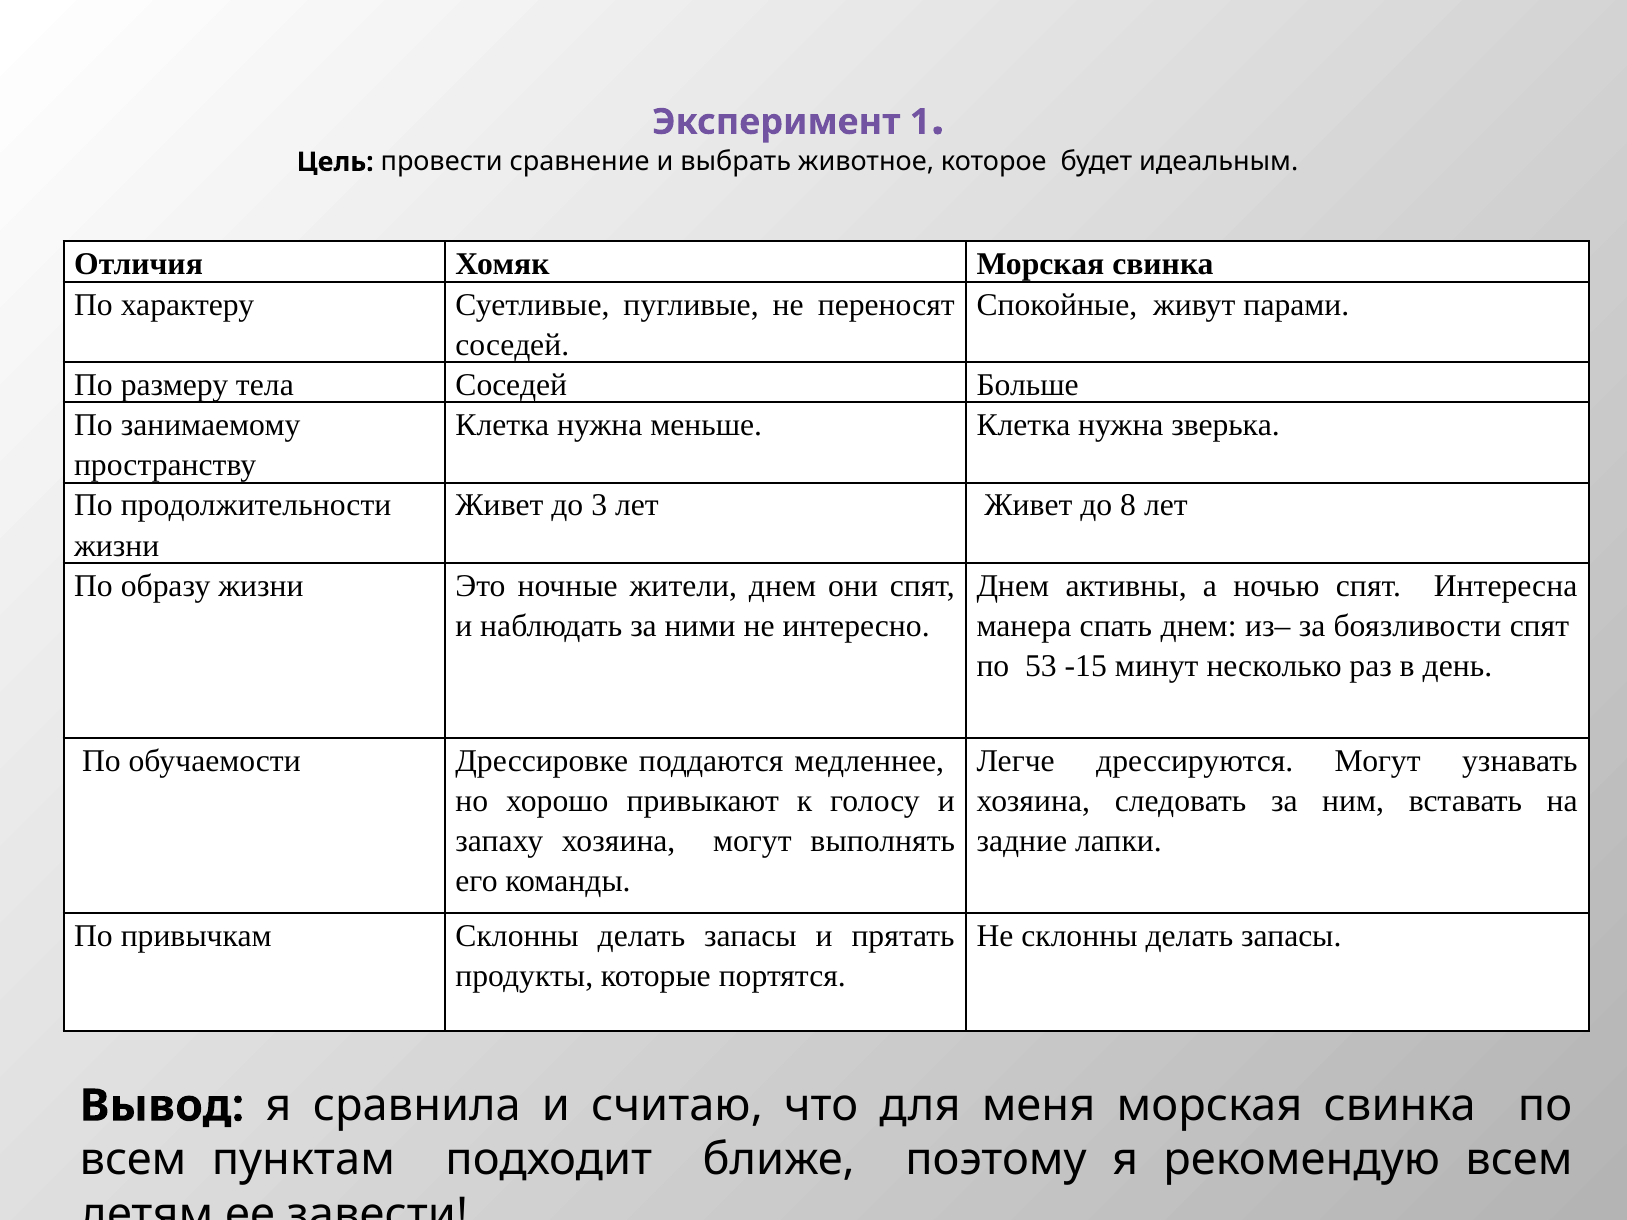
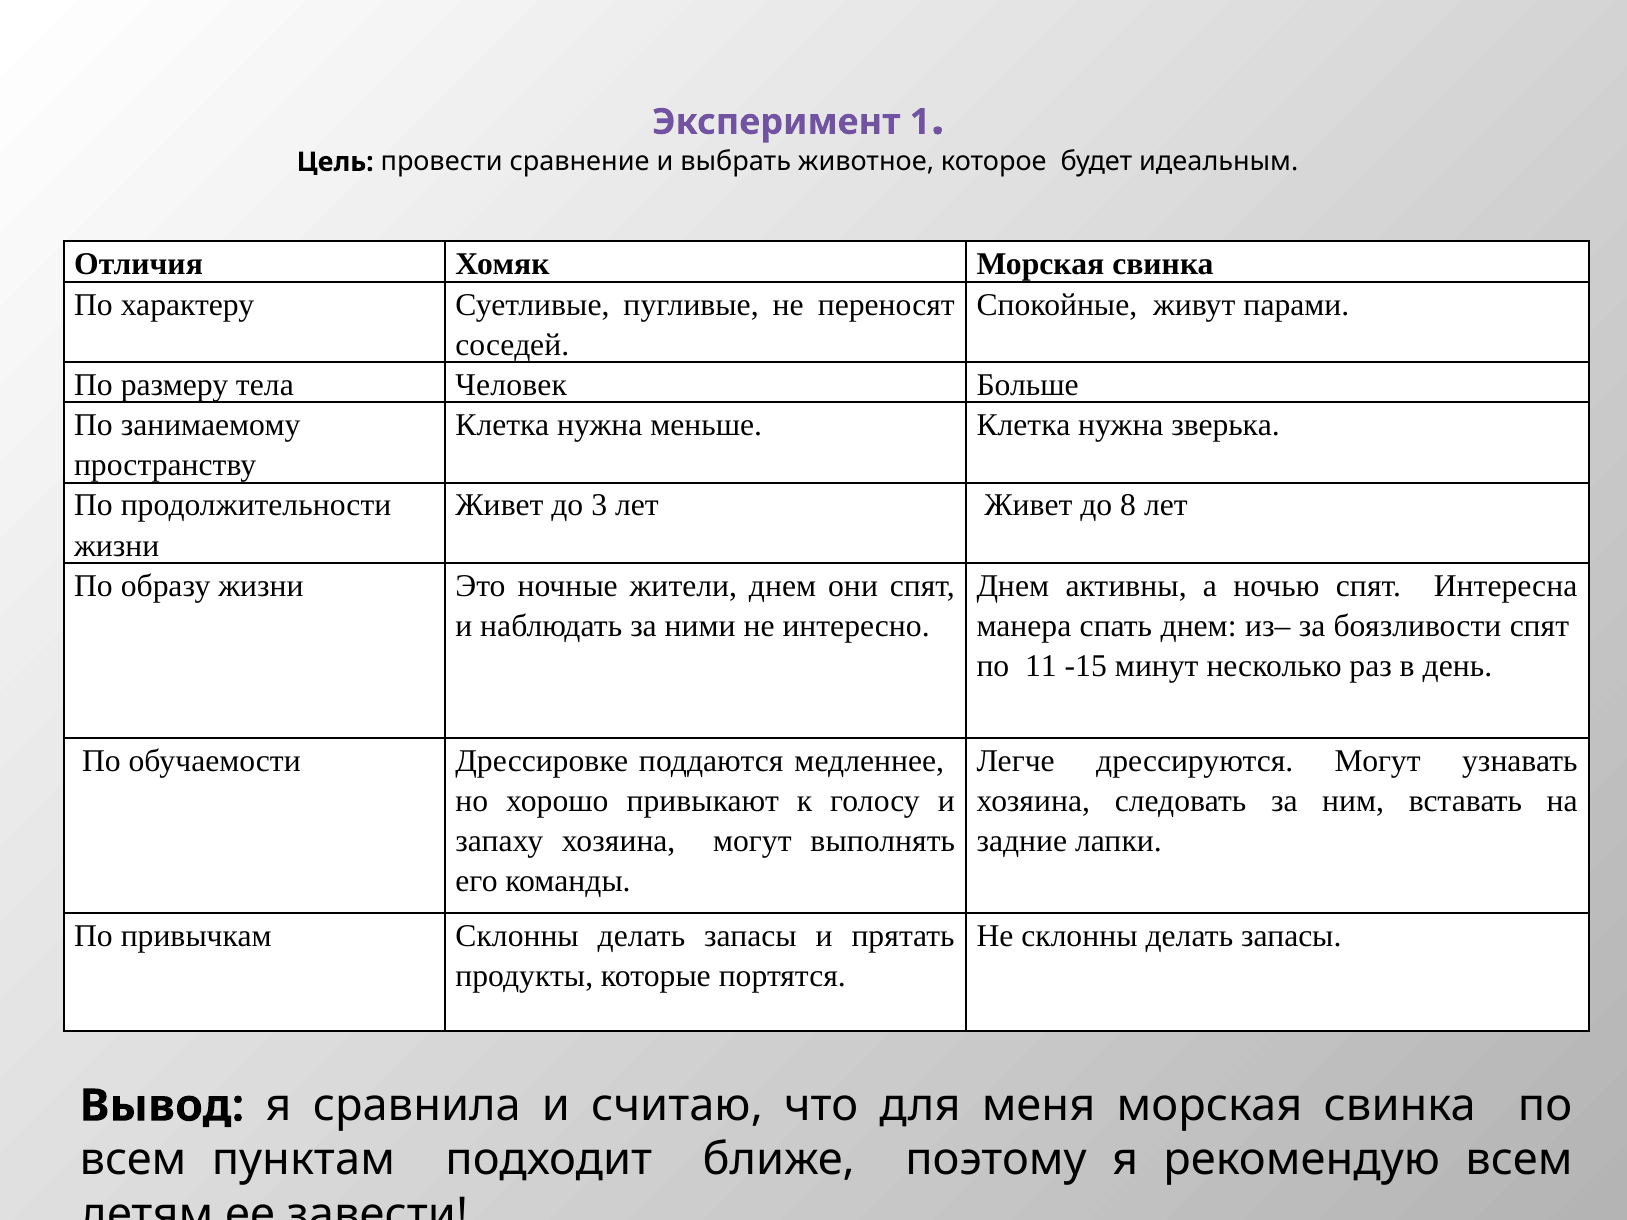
тела Соседей: Соседей -> Человек (511, 385)
53: 53 -> 11 (1041, 666)
